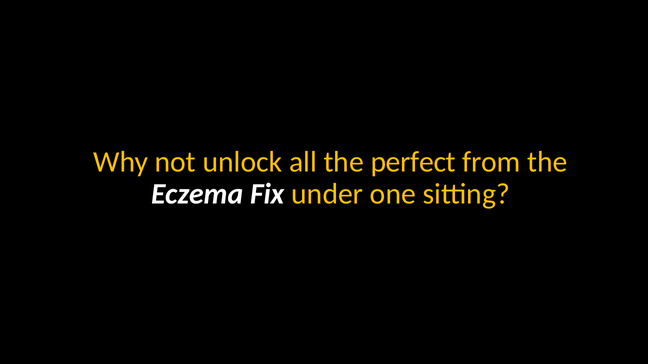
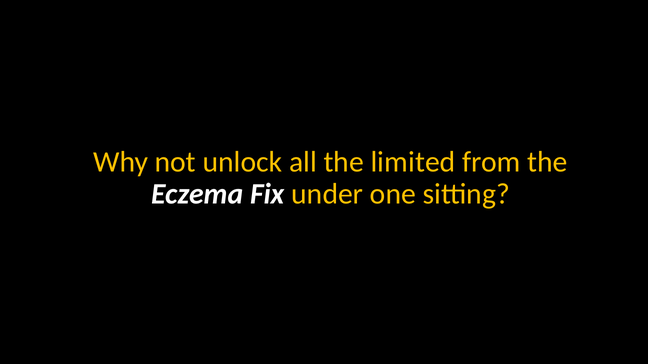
perfect: perfect -> limited (413, 162)
